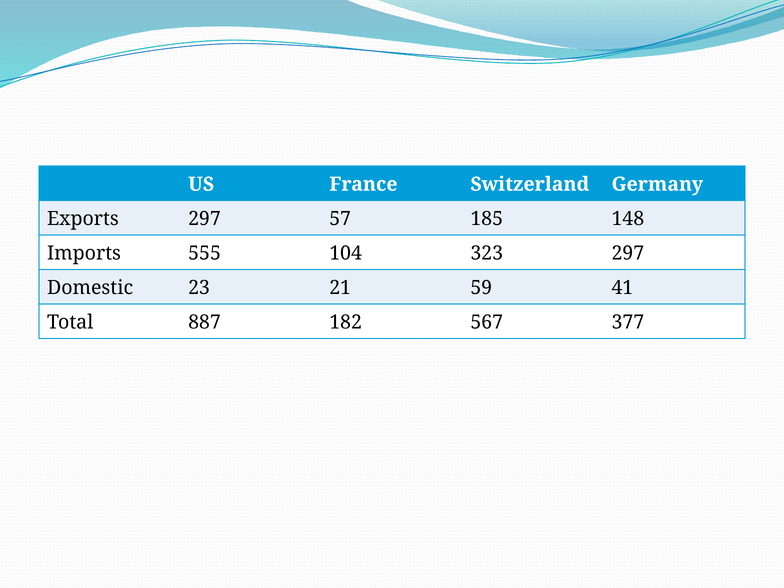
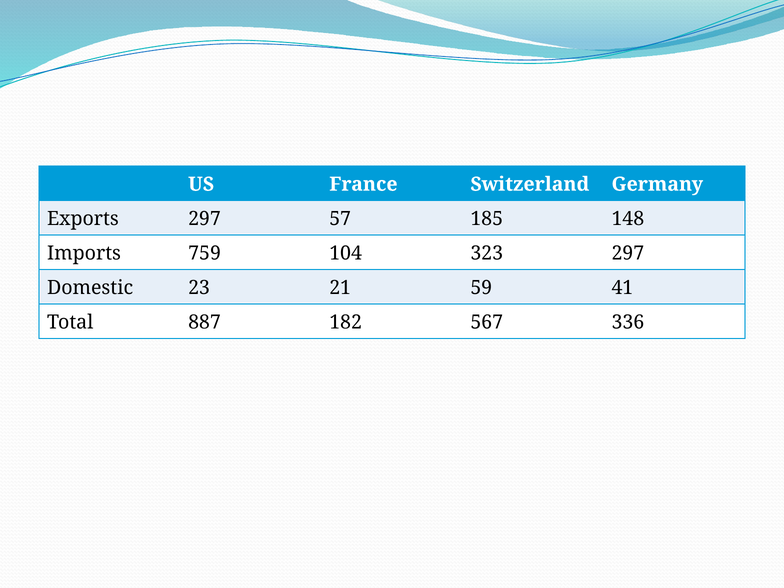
555: 555 -> 759 (205, 253)
377: 377 -> 336 (628, 322)
